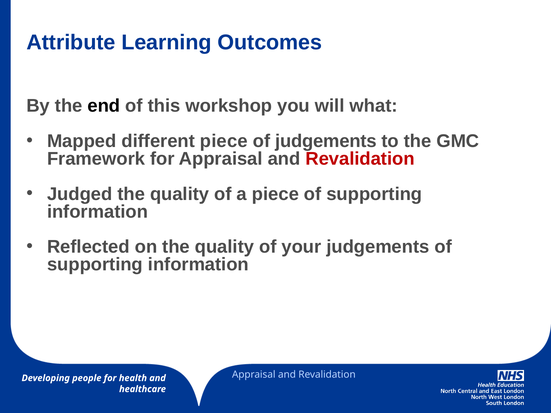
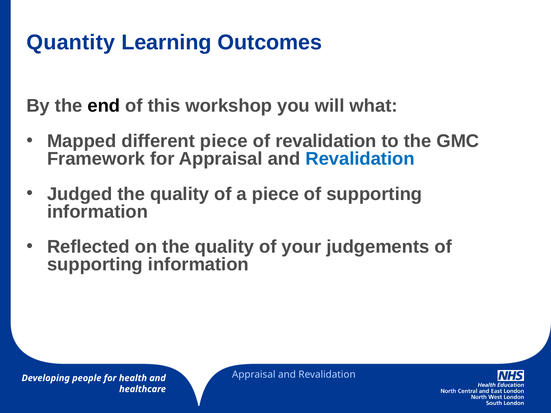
Attribute: Attribute -> Quantity (71, 42)
of judgements: judgements -> revalidation (326, 141)
Revalidation colour: red -> blue (360, 159)
